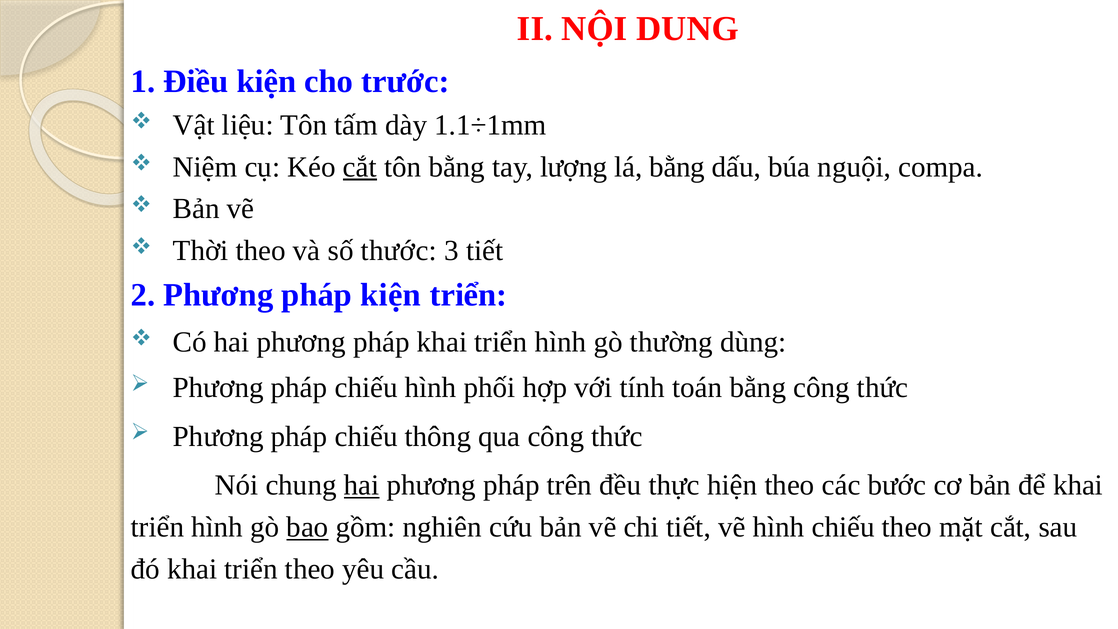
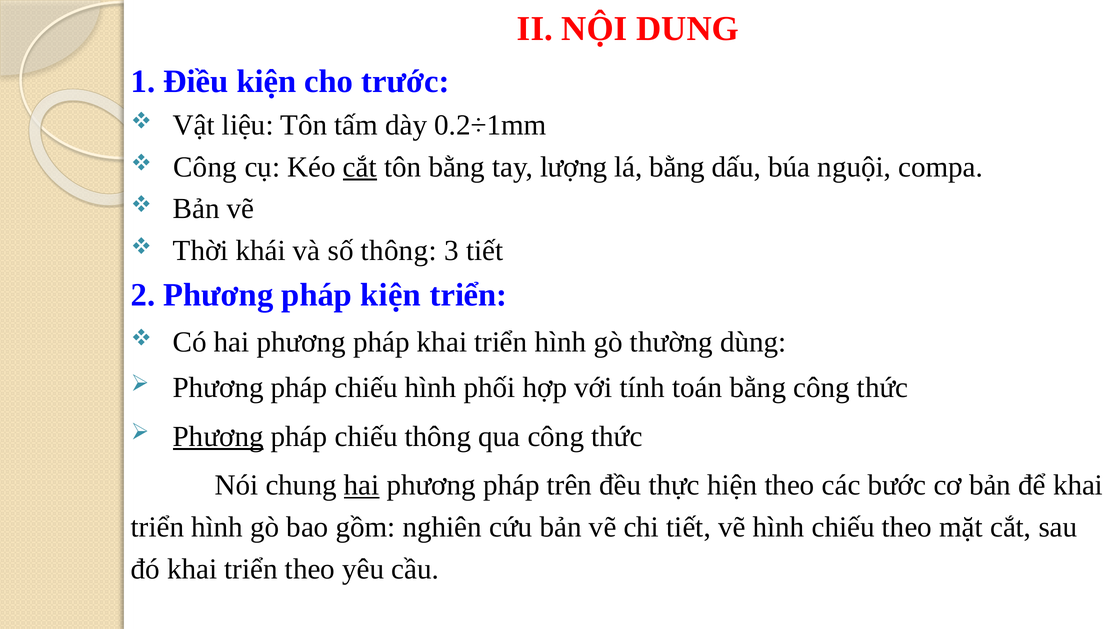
1.1÷1mm: 1.1÷1mm -> 0.2÷1mm (490, 125)
Niệm: Niệm -> Công (205, 167)
Thời theo: theo -> khái (261, 251)
số thước: thước -> thông (399, 251)
Phương underline: none -> present (218, 436)
bao underline: present -> none (308, 527)
